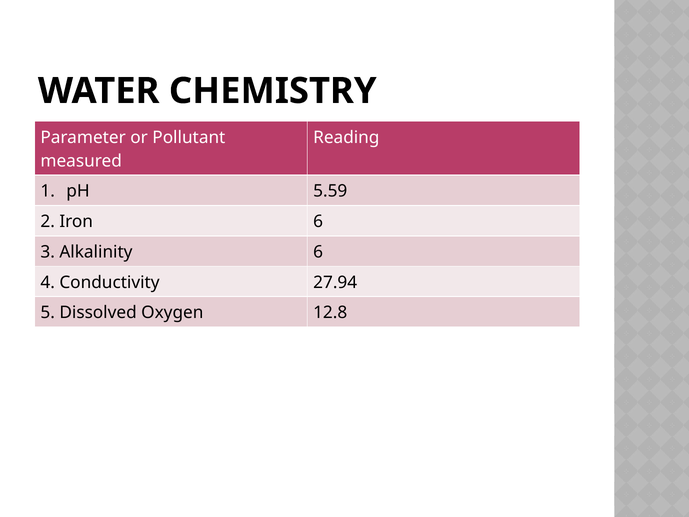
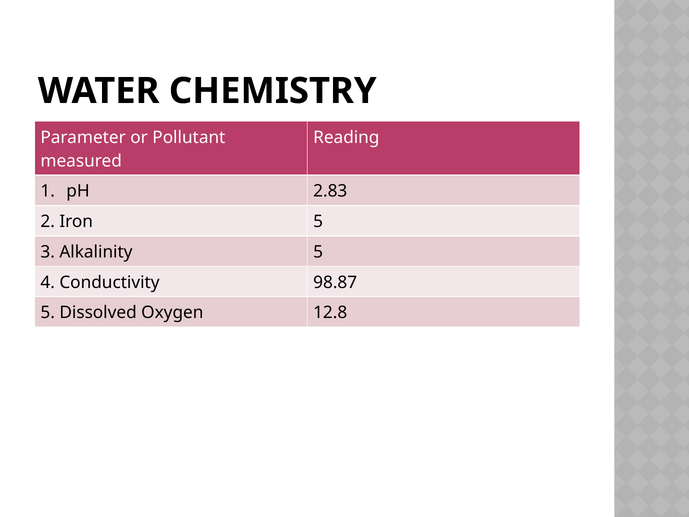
5.59: 5.59 -> 2.83 (330, 191)
Iron 6: 6 -> 5 (318, 222)
Alkalinity 6: 6 -> 5 (318, 252)
27.94: 27.94 -> 98.87 (335, 282)
